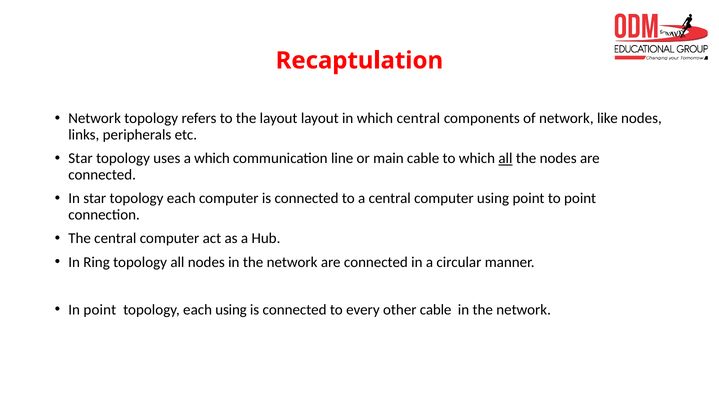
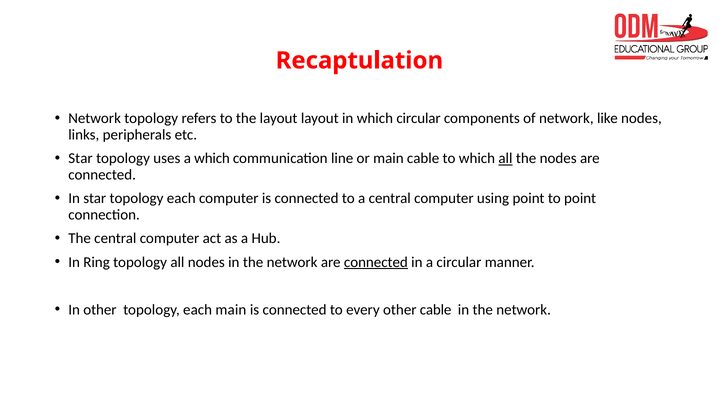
which central: central -> circular (419, 118)
connected underline: none -> present (376, 262)
In point: point -> other (100, 309)
each using: using -> main (231, 309)
